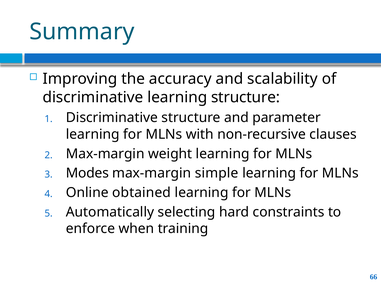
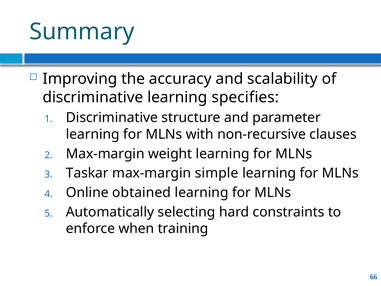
learning structure: structure -> specifies (245, 97)
Modes: Modes -> Taskar (87, 173)
